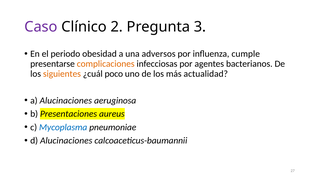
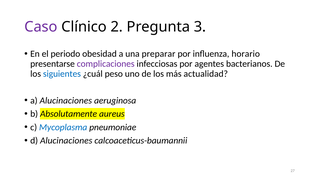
adversos: adversos -> preparar (159, 54)
cumple: cumple -> horario (246, 54)
complicaciones colour: orange -> purple (106, 64)
siguientes colour: orange -> blue (62, 74)
poco: poco -> peso (114, 74)
Presentaciones: Presentaciones -> Absolutamente (69, 114)
